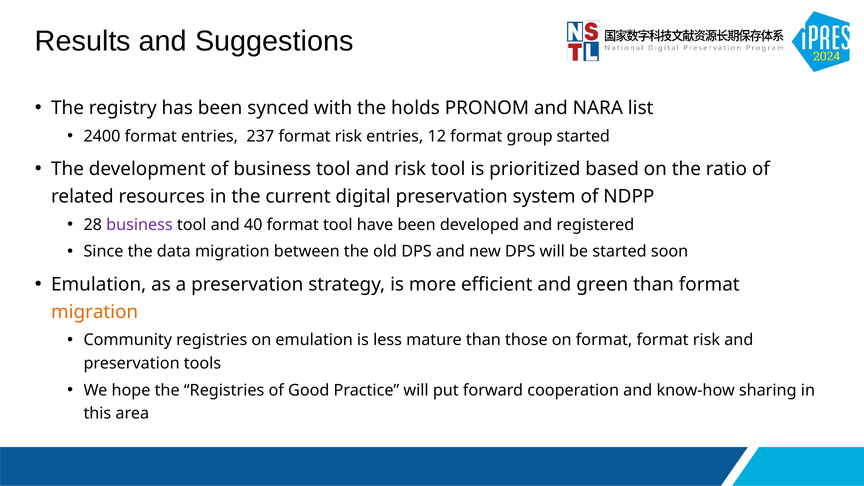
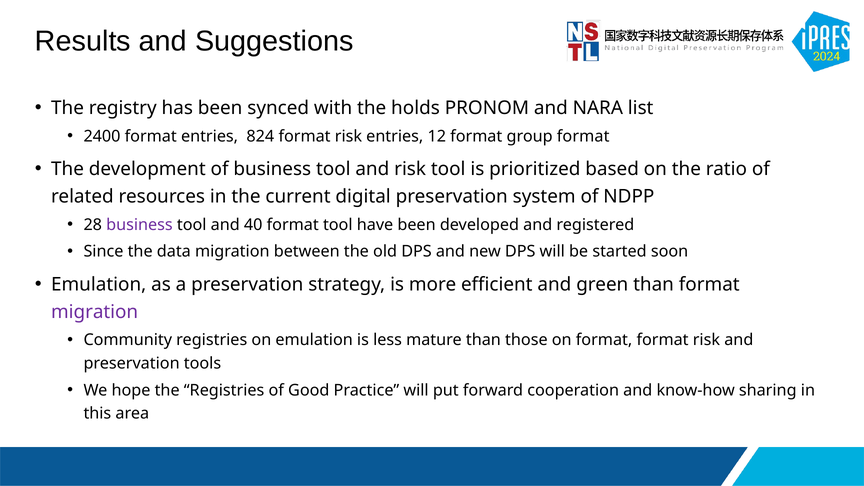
237: 237 -> 824 (260, 136)
group started: started -> format (583, 136)
migration colour: orange -> purple (95, 312)
